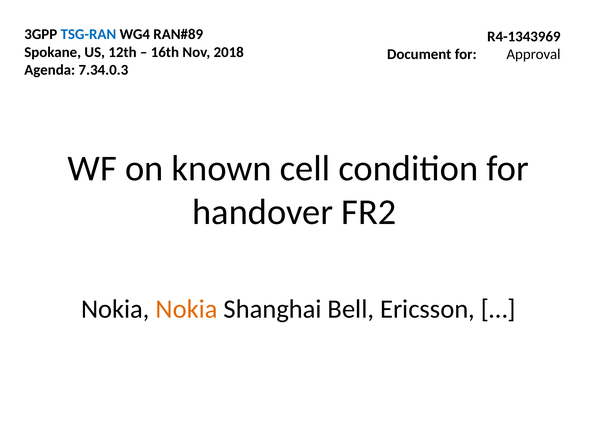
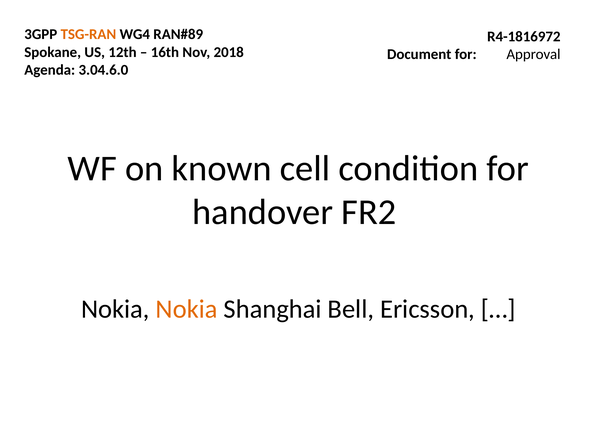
TSG-RAN colour: blue -> orange (88, 34)
R4-1343969: R4-1343969 -> R4-1816972 (524, 37)
7.34.0.3: 7.34.0.3 -> 3.04.6.0 (103, 70)
